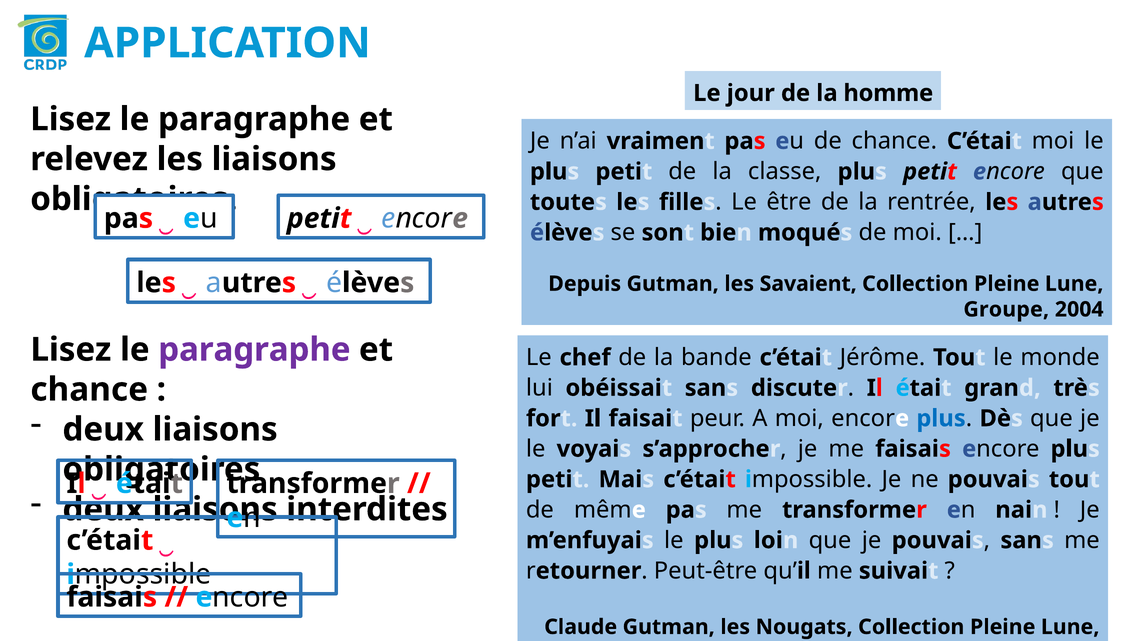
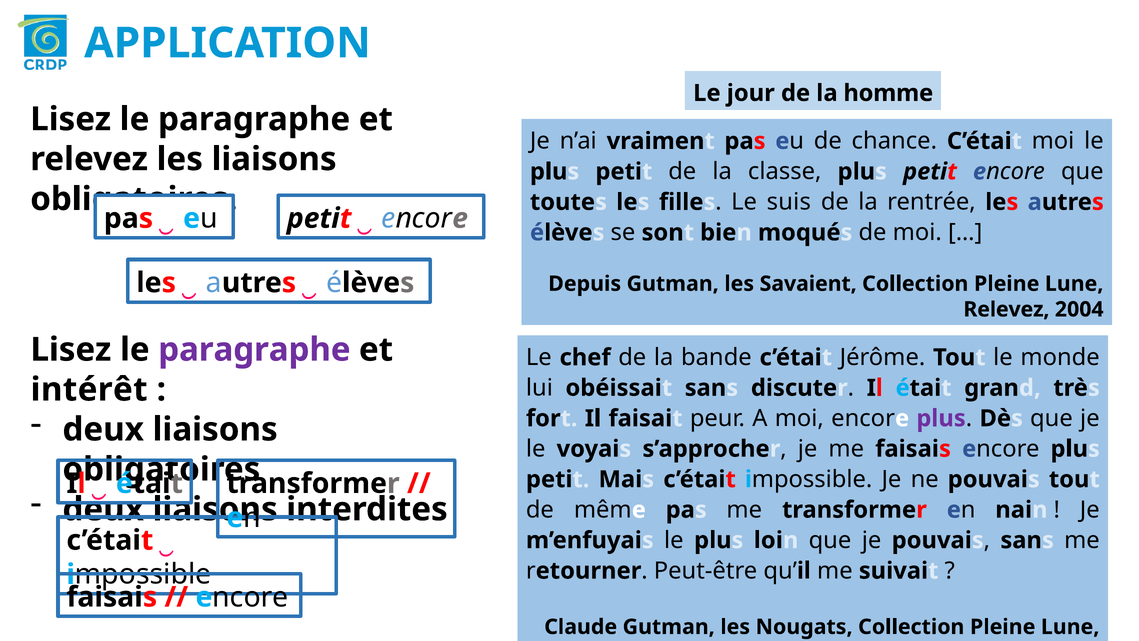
être: être -> suis (789, 202)
Groupe: Groupe -> Relevez (1006, 309)
chance: chance -> intérêt (89, 389)
plus colour: blue -> purple (941, 418)
